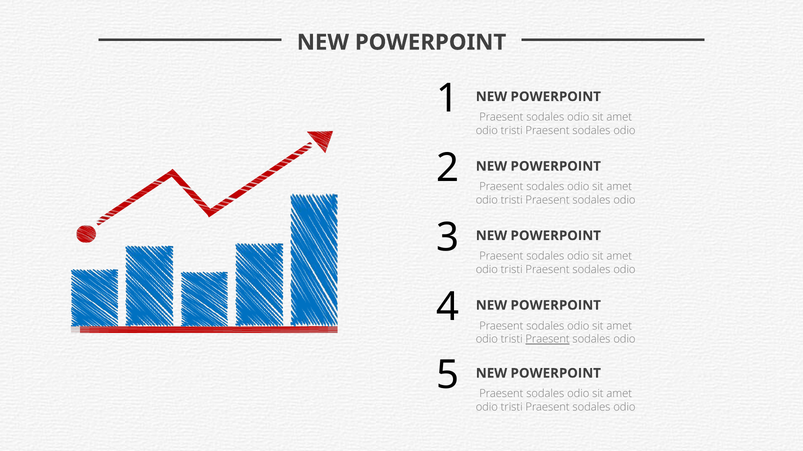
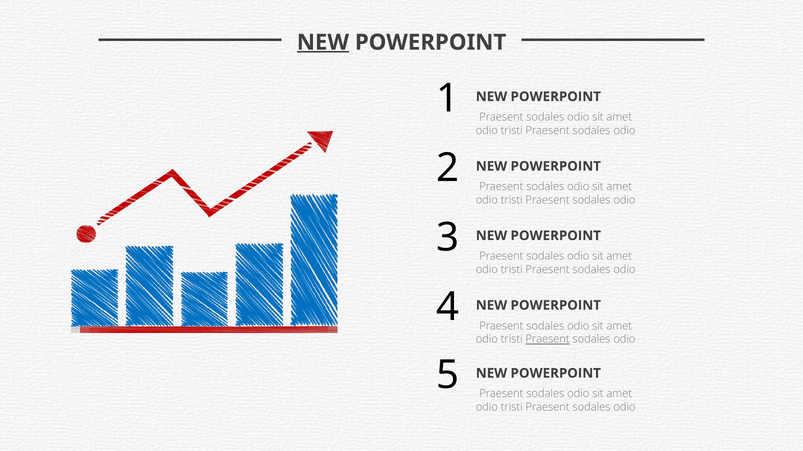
NEW underline: none -> present (323, 42)
